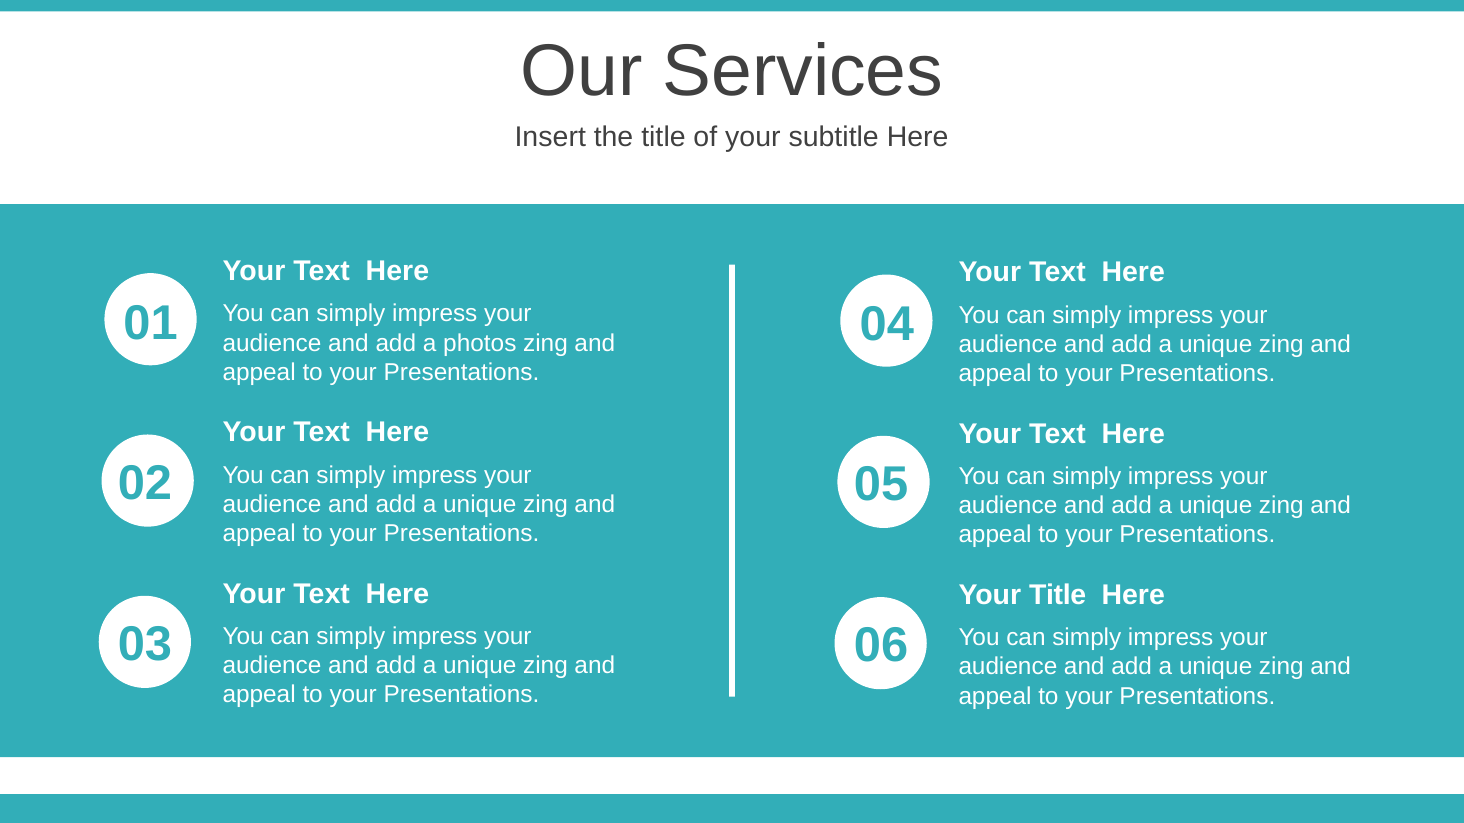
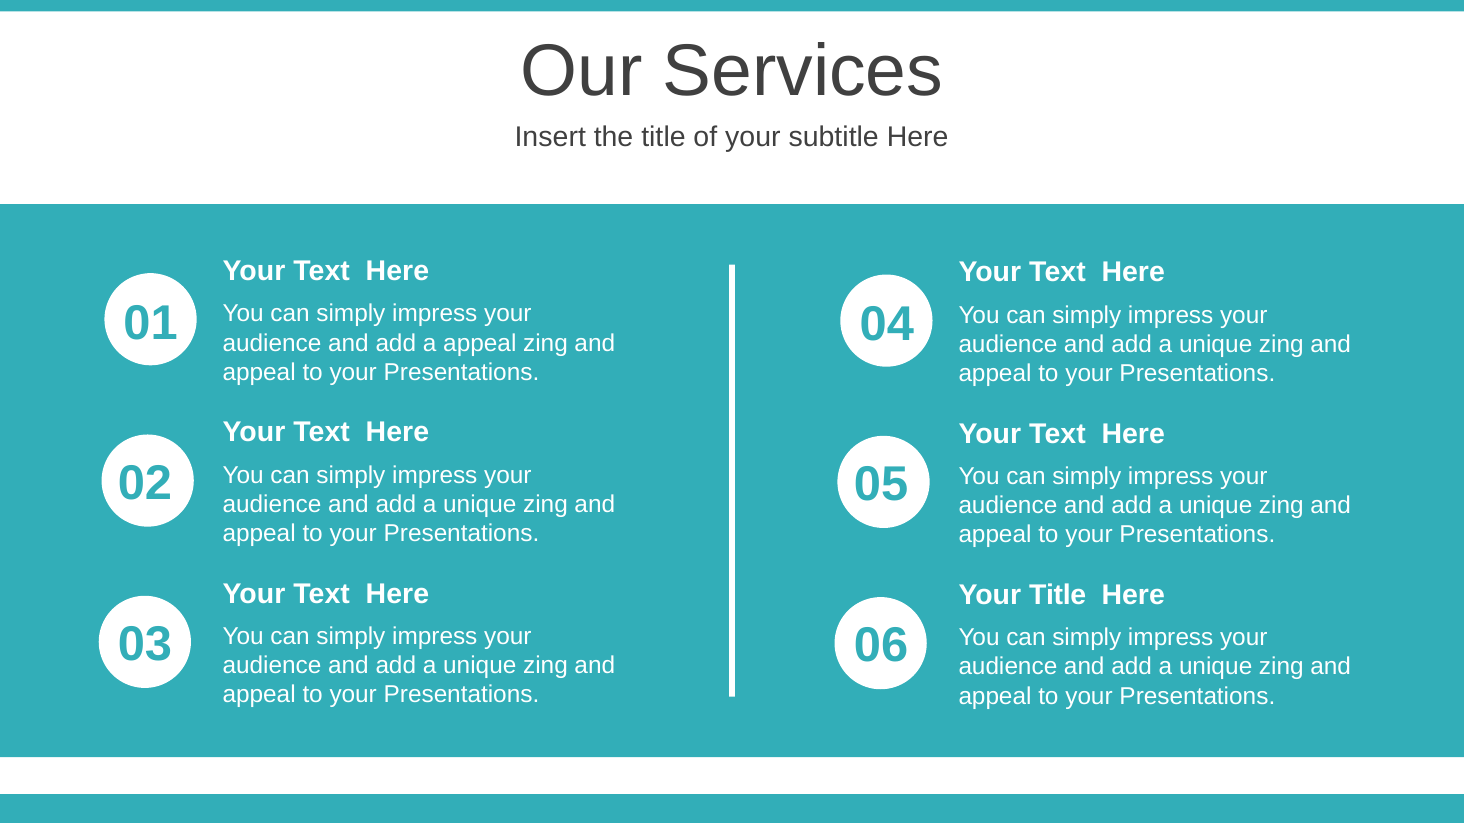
a photos: photos -> appeal (480, 343)
